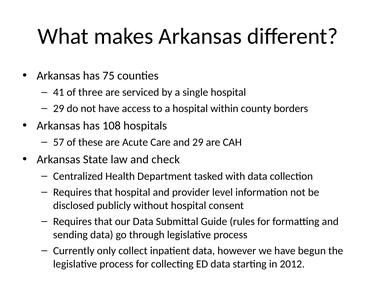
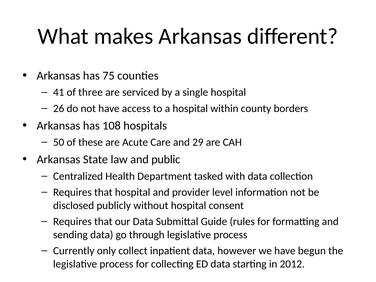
29: 29 -> 26 (59, 108)
57: 57 -> 50 (59, 142)
check: check -> public (166, 159)
